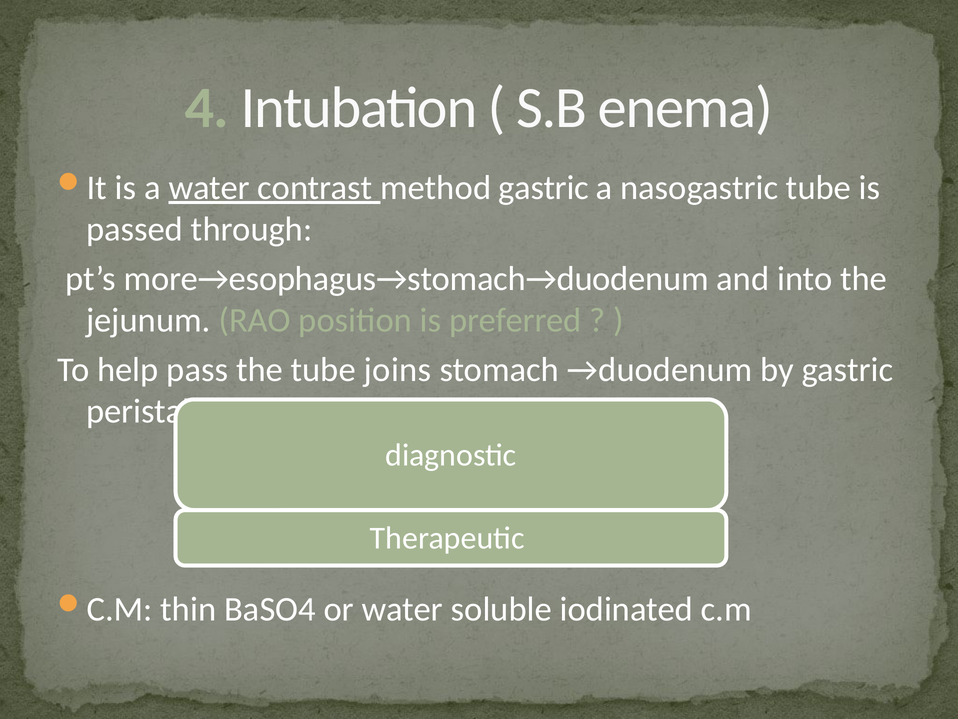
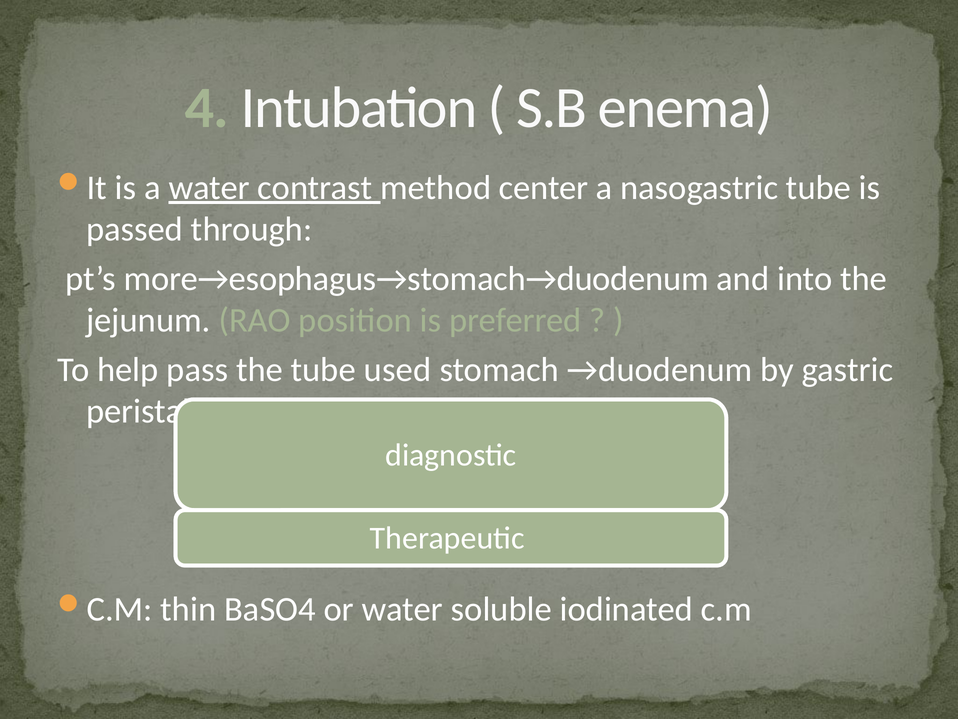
method gastric: gastric -> center (544, 188)
joins: joins -> used (398, 369)
